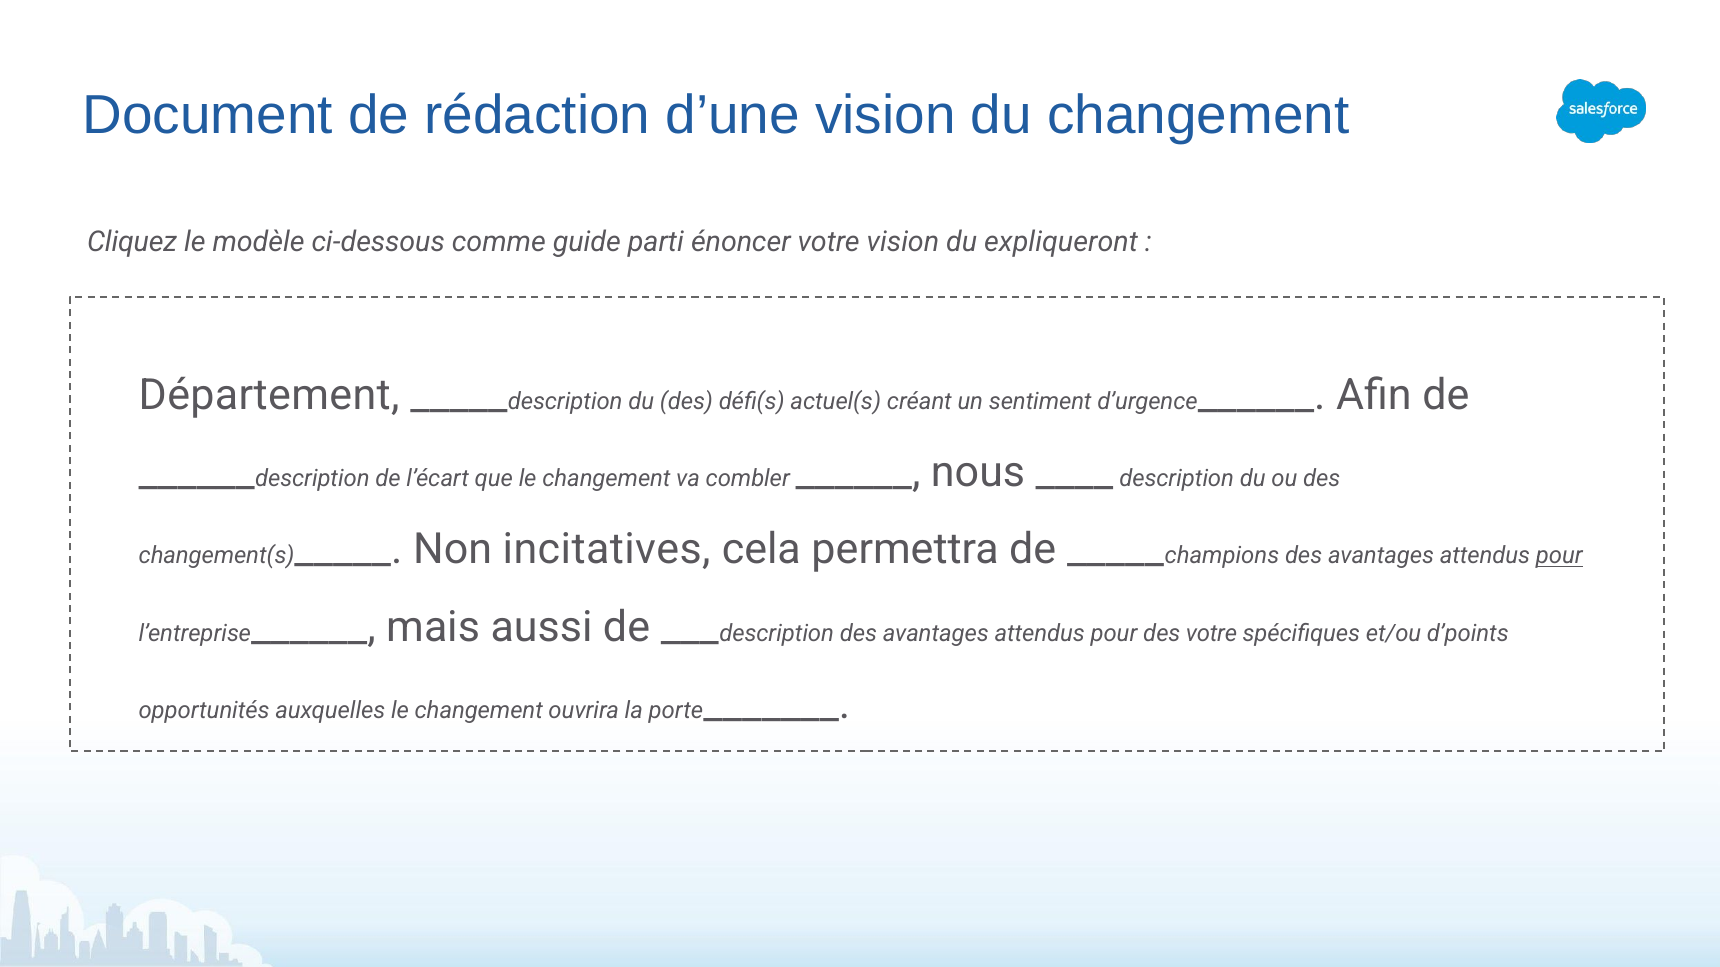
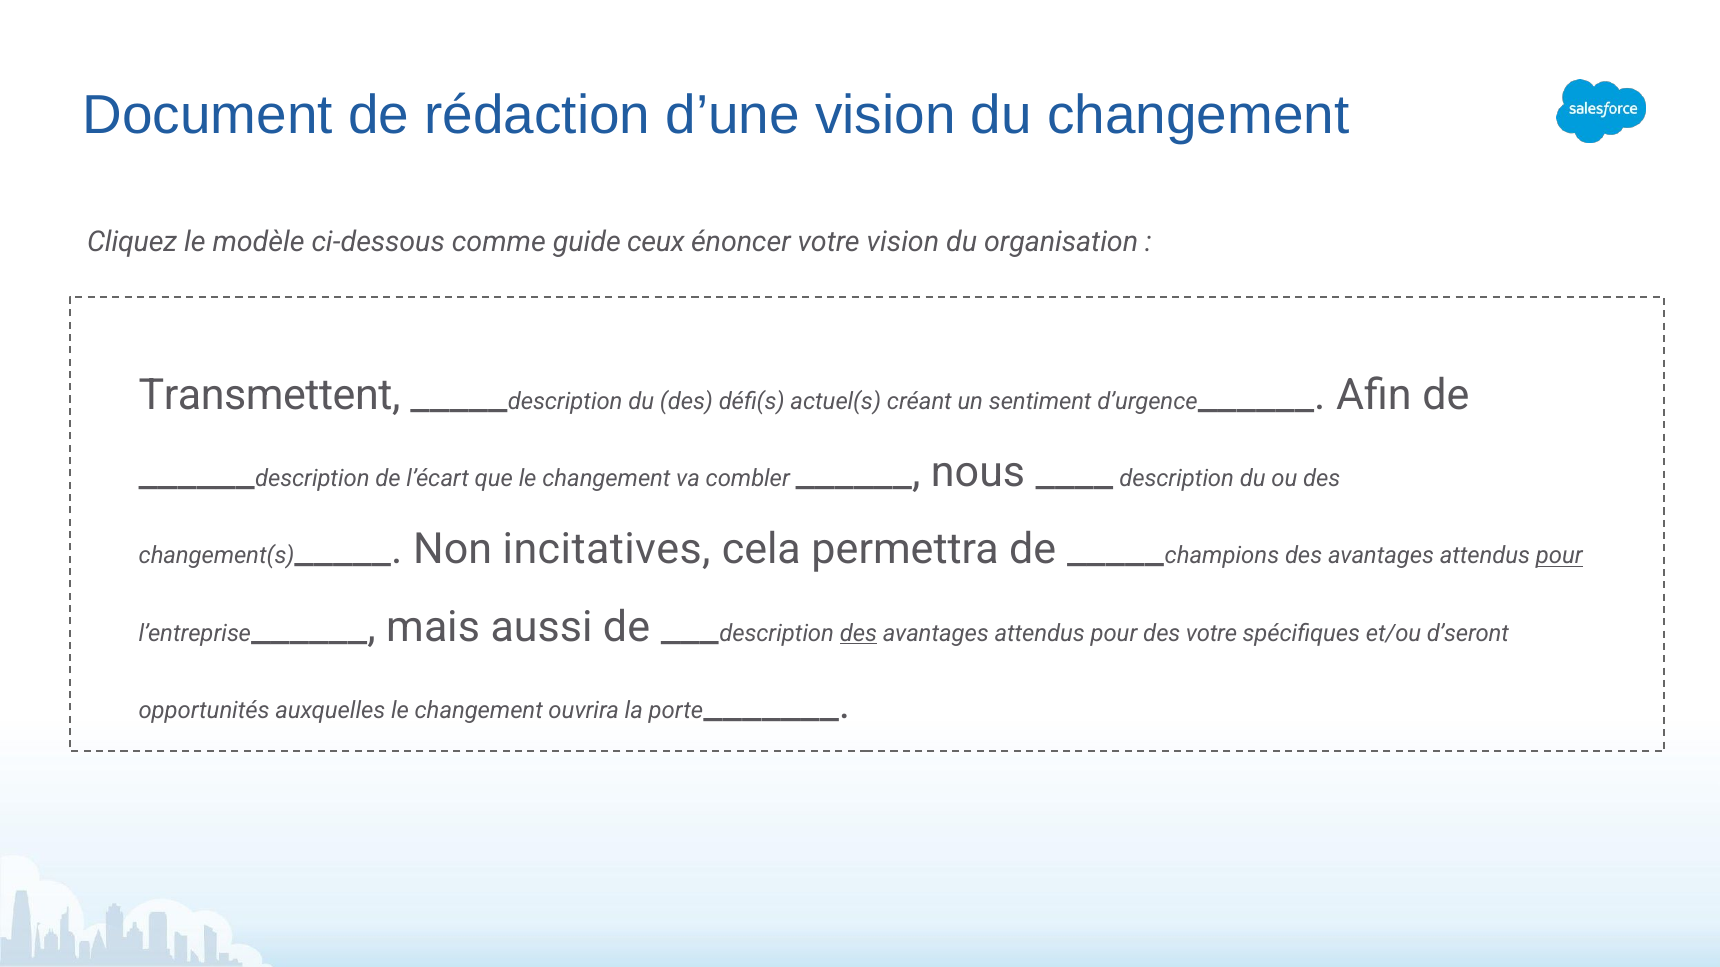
parti: parti -> ceux (656, 242)
expliqueront: expliqueront -> organisation (1061, 242)
Département: Département -> Transmettent (270, 395)
des underline: none -> present (858, 634)
d’points: d’points -> d’seront (1468, 634)
